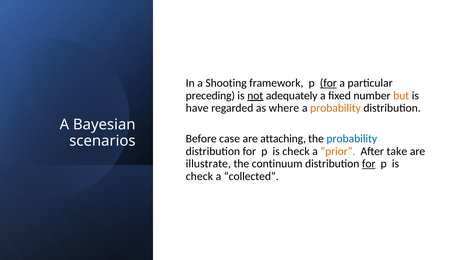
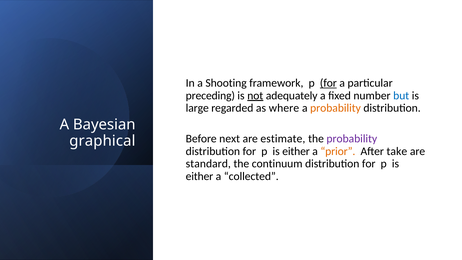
but colour: orange -> blue (401, 96)
have: have -> large (197, 108)
case: case -> next (230, 139)
attaching: attaching -> estimate (283, 139)
probability colour: blue -> purple (352, 139)
scenarios: scenarios -> graphical (102, 141)
check: check -> either (296, 151)
illustrate: illustrate -> standard (208, 164)
for underline: present -> none (369, 164)
check: check -> either (200, 176)
